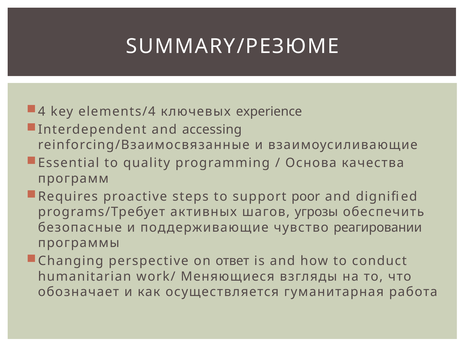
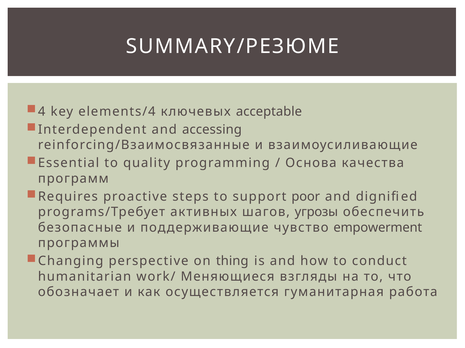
experience: experience -> acceptable (269, 112)
реагировании: реагировании -> empowerment (378, 228)
ответ: ответ -> thing (232, 262)
